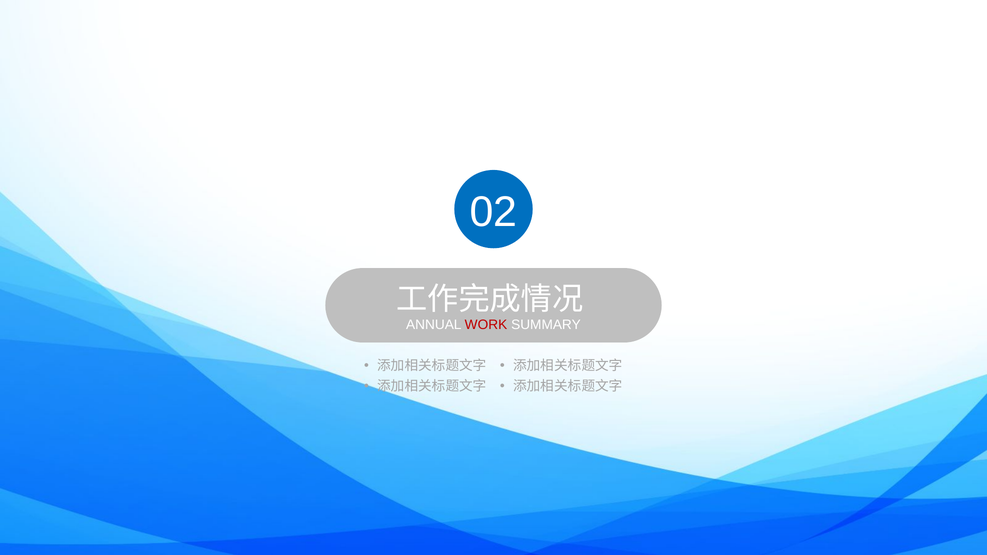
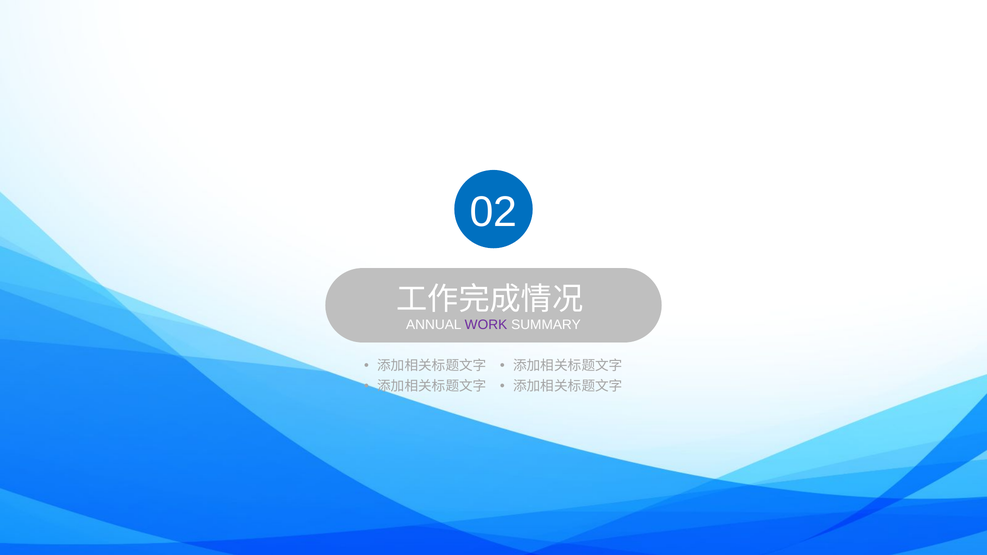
WORK colour: red -> purple (486, 325)
